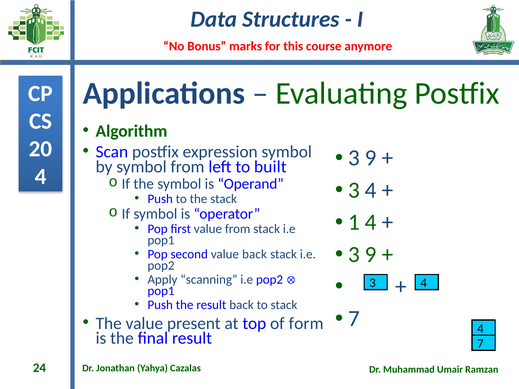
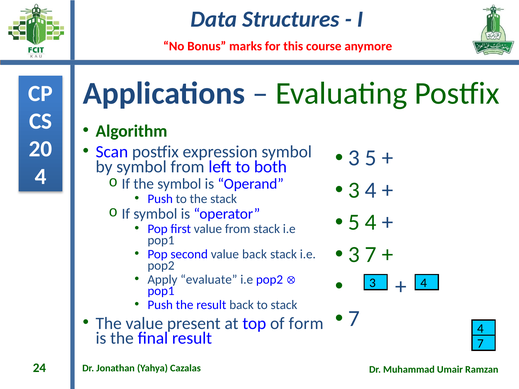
9: 9 -> 5 (371, 158)
built: built -> both (270, 167)
1: 1 -> 5 (354, 222)
9: 9 -> 7 (371, 255)
scanning: scanning -> evaluate (209, 280)
